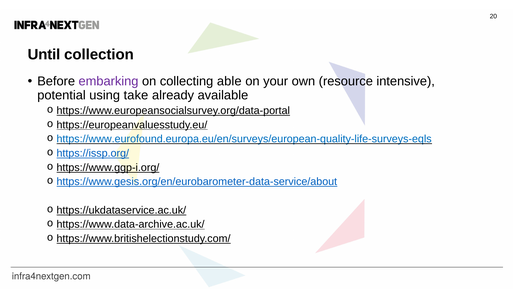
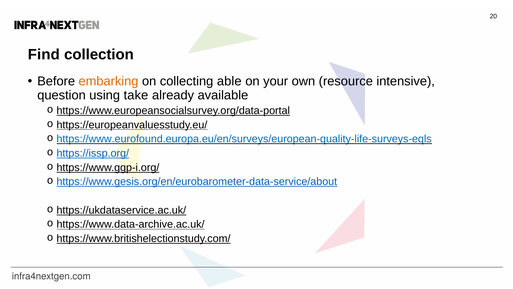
Until: Until -> Find (44, 54)
embarking colour: purple -> orange (109, 81)
potential: potential -> question (62, 95)
